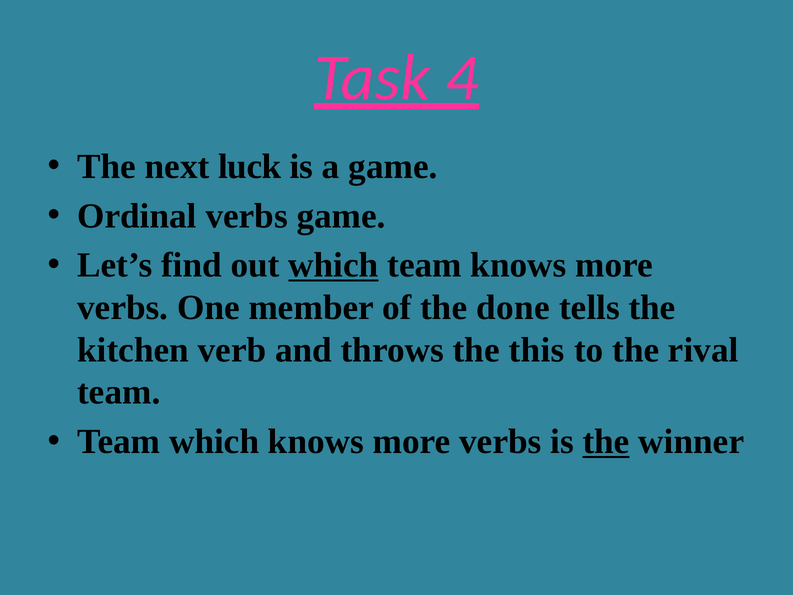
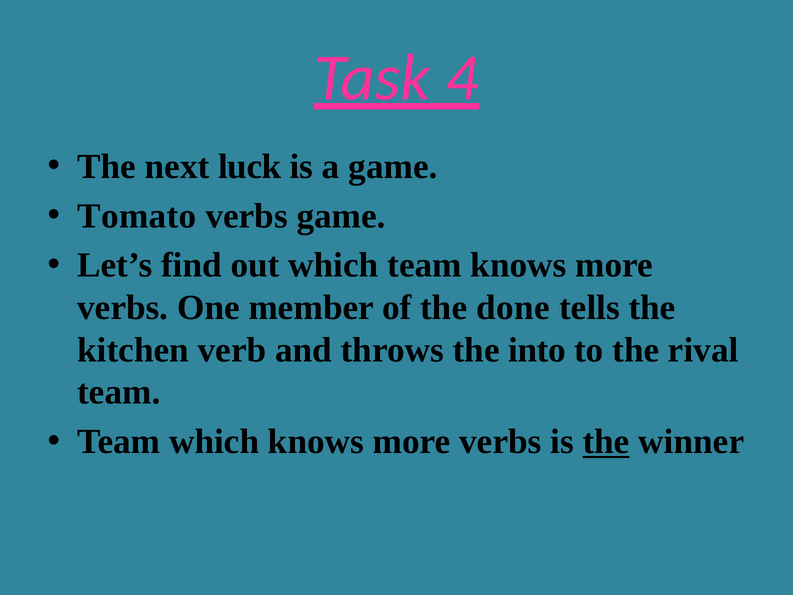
Ordinal: Ordinal -> Tomato (137, 216)
which underline: present -> none (333, 265)
this: this -> into (537, 350)
